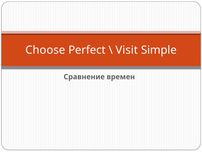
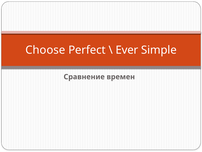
Visit: Visit -> Ever (127, 50)
